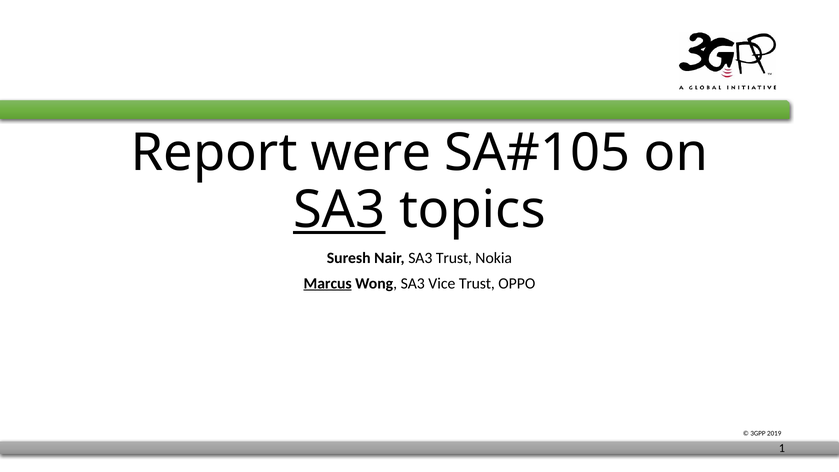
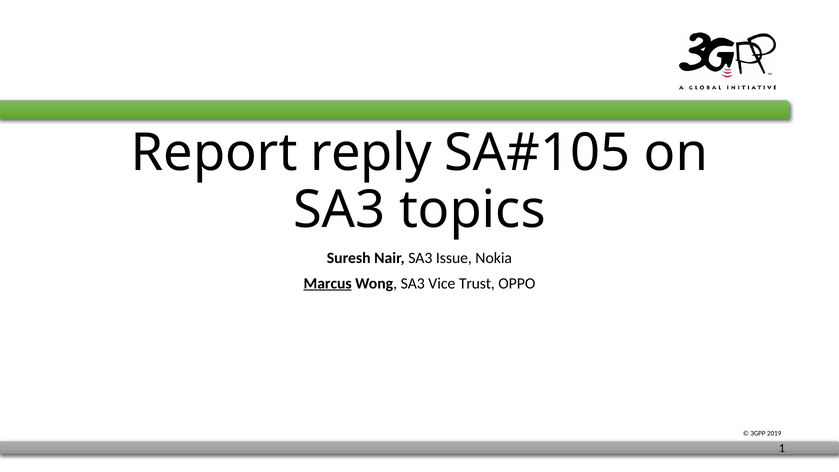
were: were -> reply (371, 153)
SA3 underline: present -> none (339, 210)
SA3 Trust: Trust -> Issue (454, 258)
